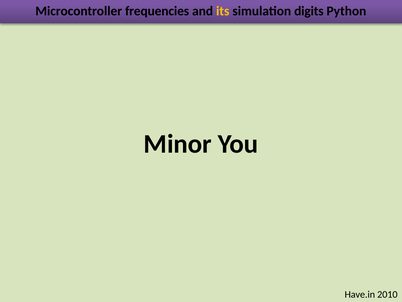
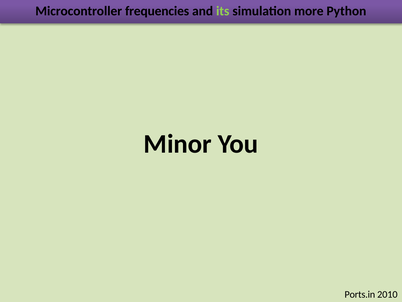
its colour: yellow -> light green (223, 11)
digits: digits -> more (309, 11)
Have.in: Have.in -> Ports.in (360, 294)
